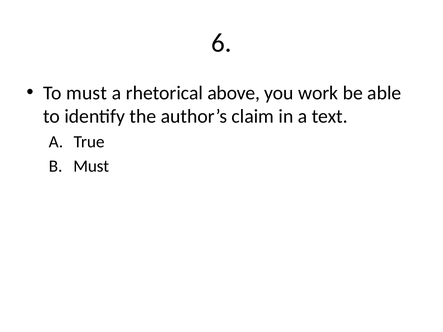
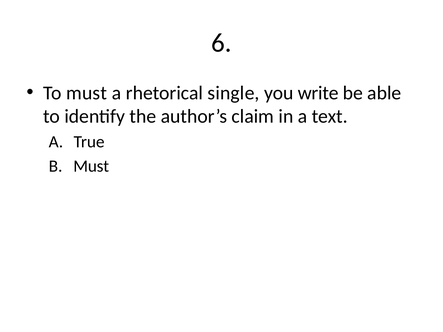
above: above -> single (234, 93)
work: work -> write (318, 93)
